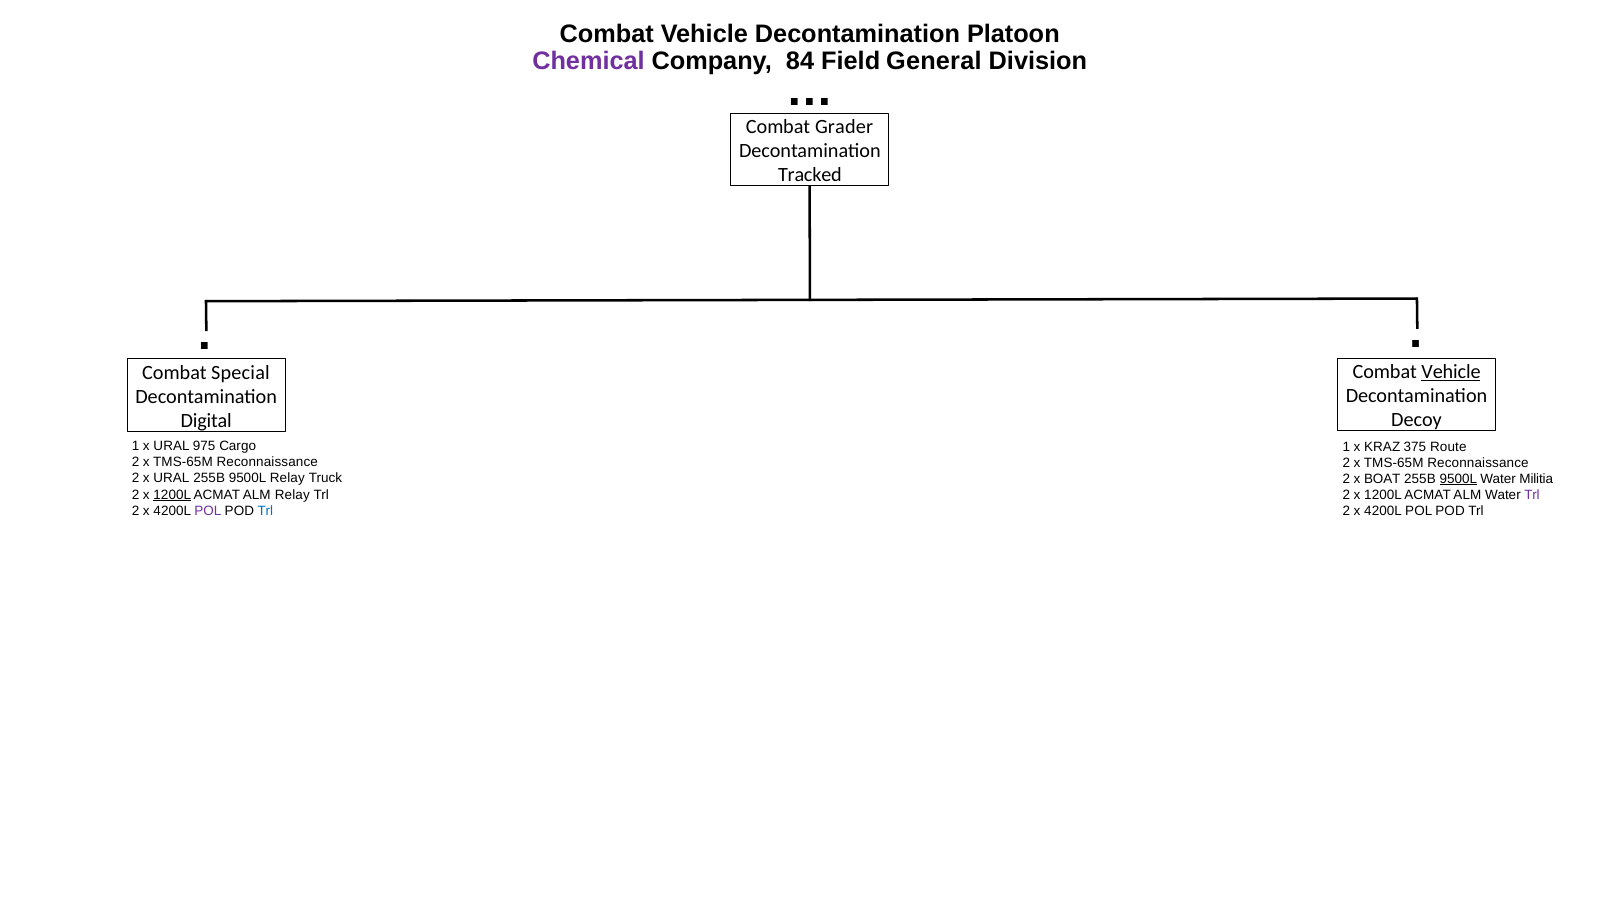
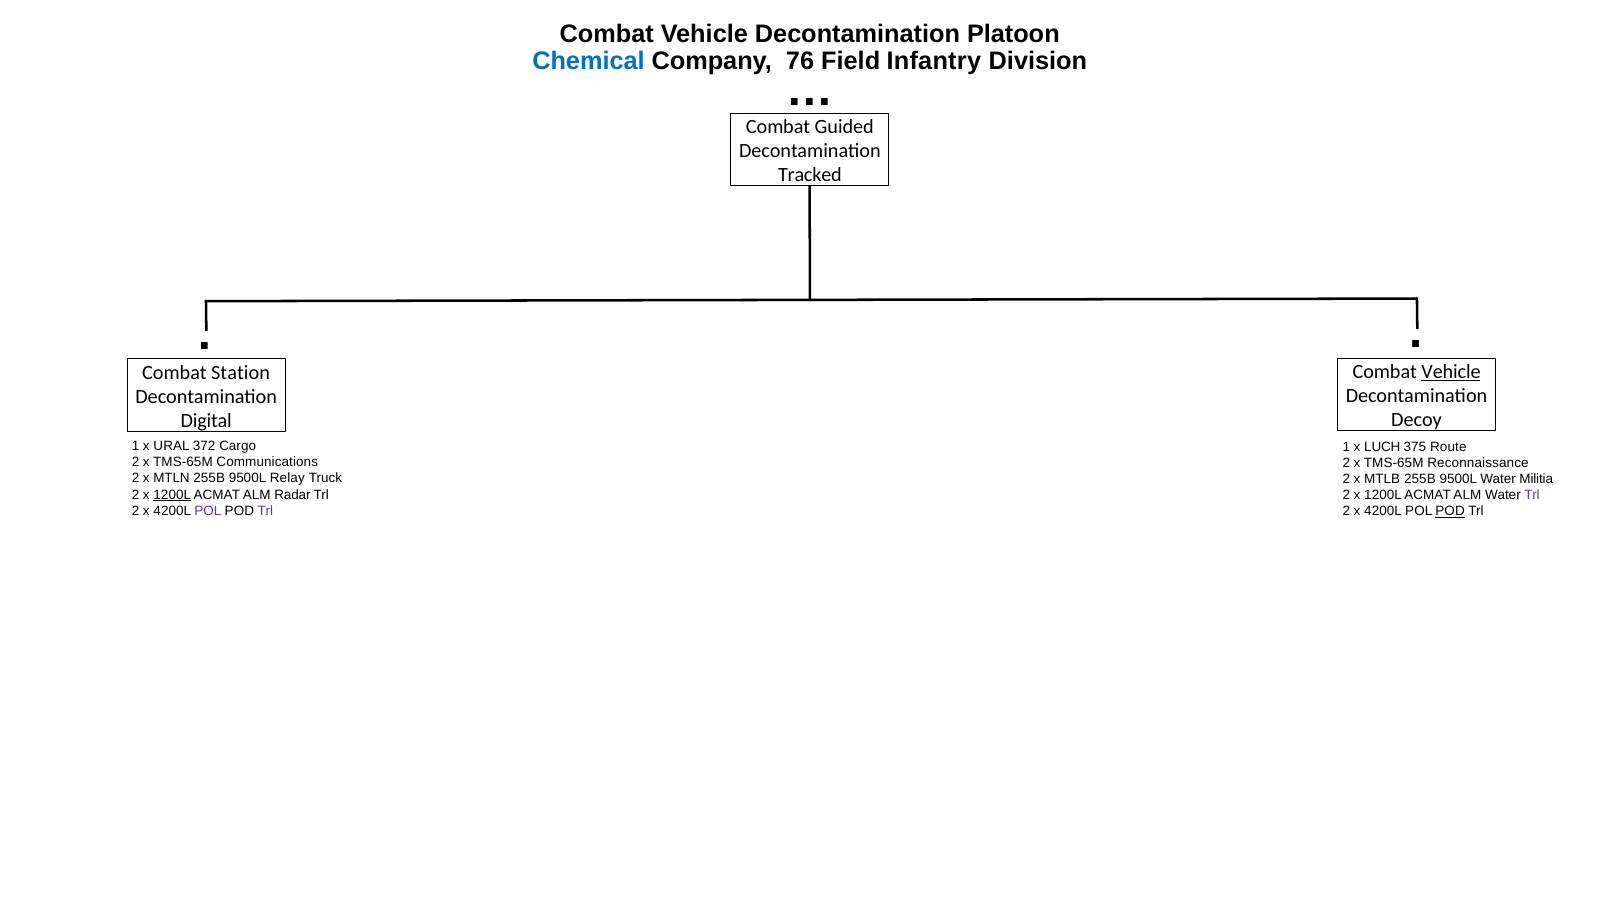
Chemical colour: purple -> blue (588, 61)
84: 84 -> 76 (800, 61)
General: General -> Infantry (934, 61)
Grader: Grader -> Guided (844, 127)
Special: Special -> Station (241, 372)
975: 975 -> 372 (204, 446)
KRAZ: KRAZ -> LUCH (1382, 447)
Reconnaissance: Reconnaissance -> Communications (267, 463)
2 x URAL: URAL -> MTLN (172, 479)
BOAT: BOAT -> MTLB (1382, 479)
9500L underline: present -> none (1458, 479)
ALM Relay: Relay -> Radar (292, 495)
Trl colour: blue -> purple (265, 511)
POD underline: none -> present (1450, 511)
